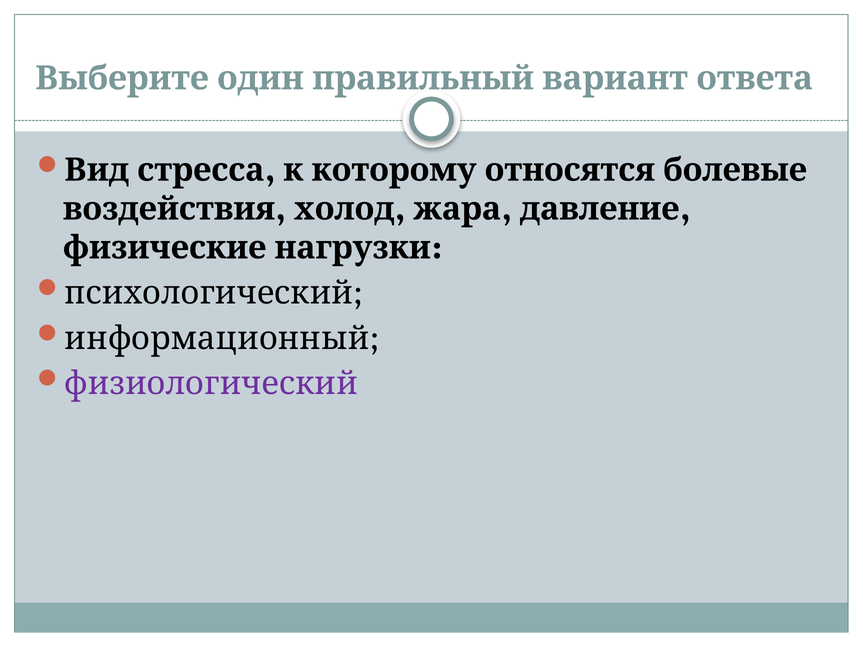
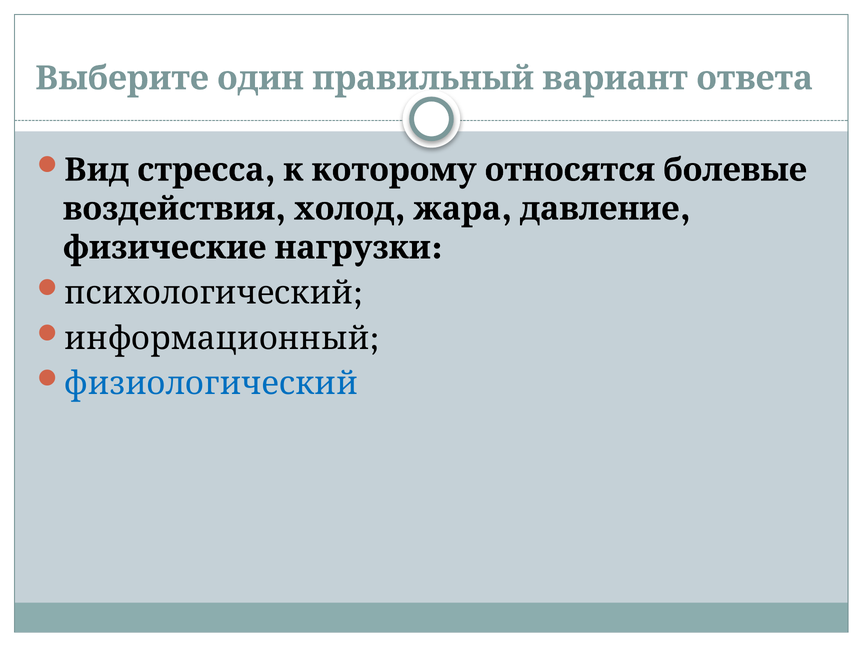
физиологический colour: purple -> blue (211, 384)
